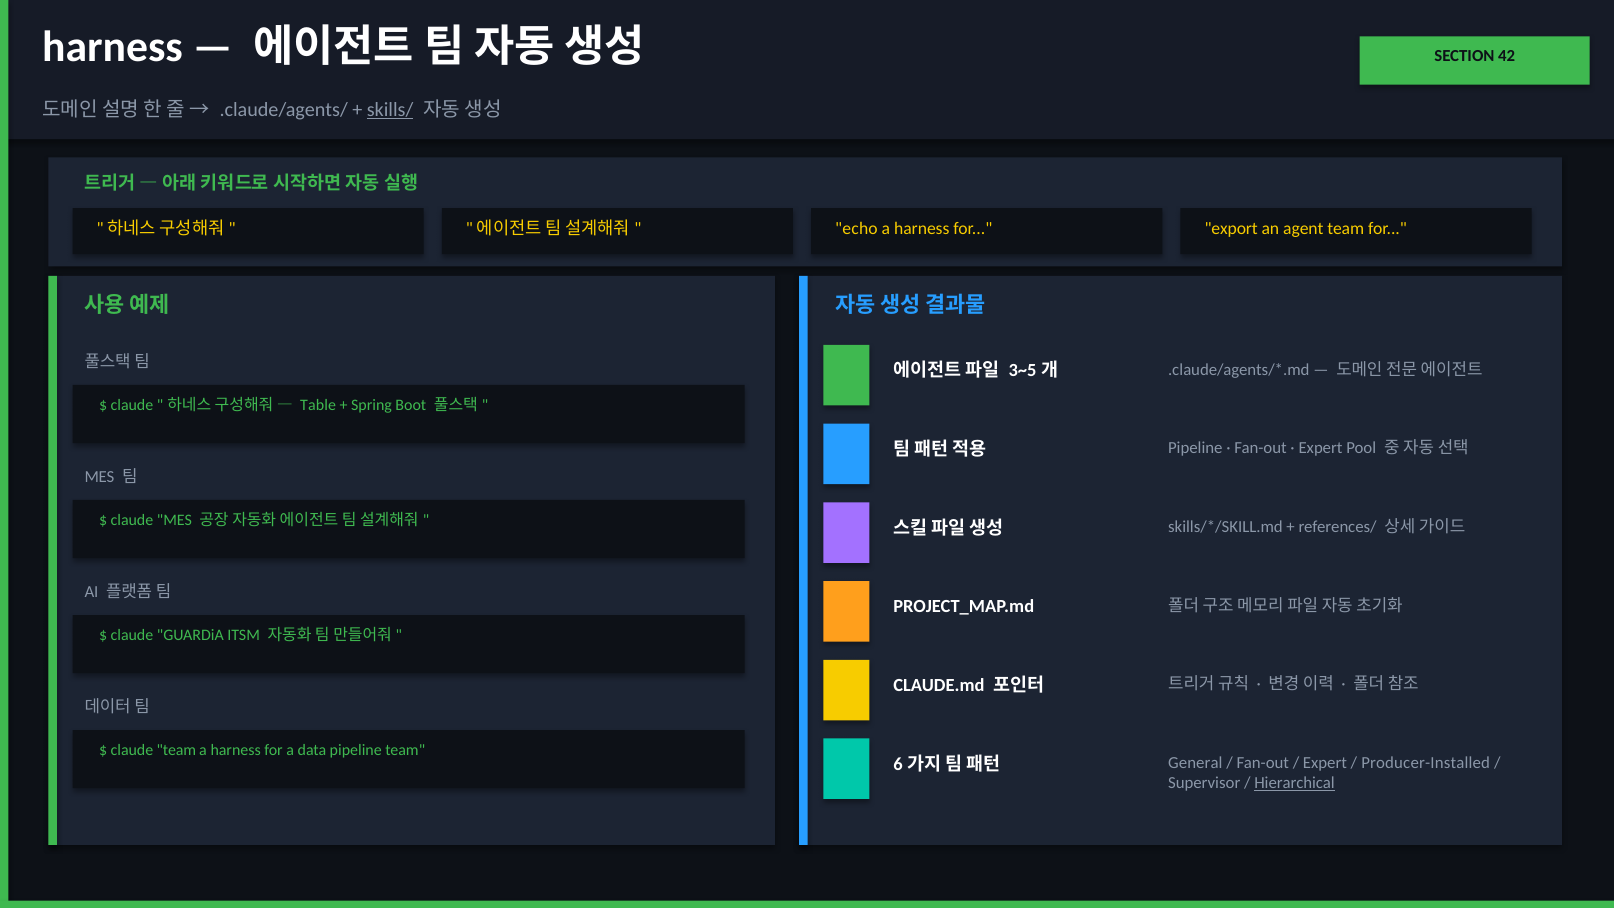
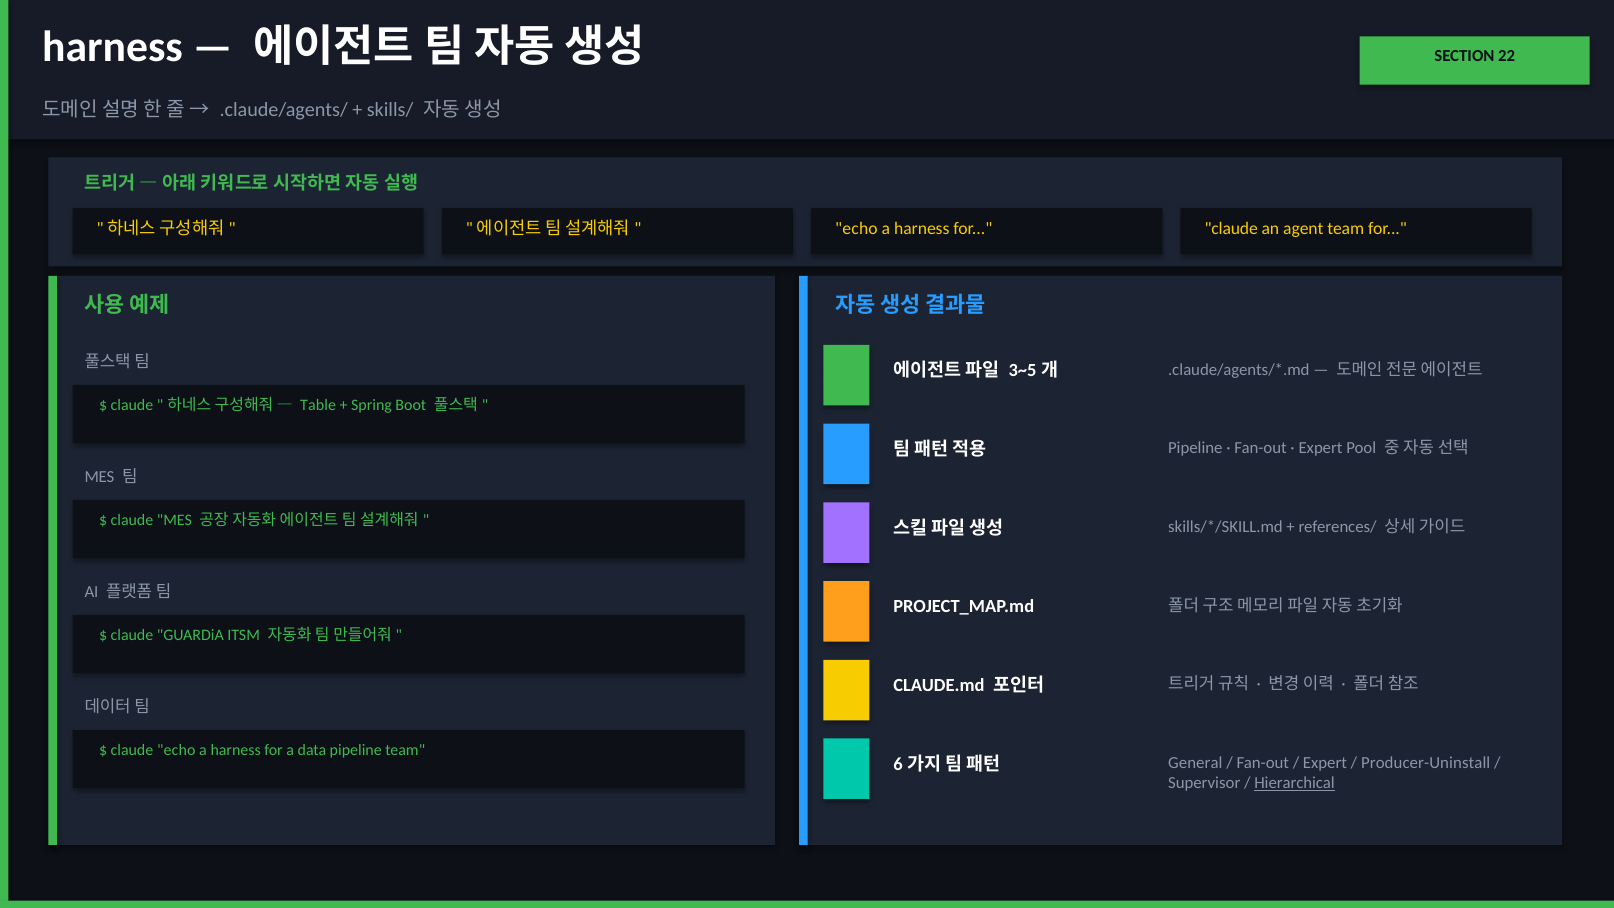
42: 42 -> 22 (1507, 56)
skills/ underline: present -> none (390, 110)
for export: export -> claude (1231, 228)
claude team: team -> echo (176, 750)
Producer-Installed: Producer-Installed -> Producer-Uninstall (1426, 763)
